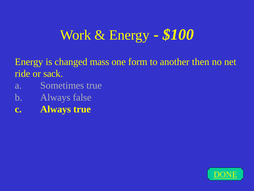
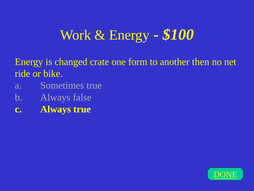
mass: mass -> crate (99, 62)
sack: sack -> bike (53, 73)
